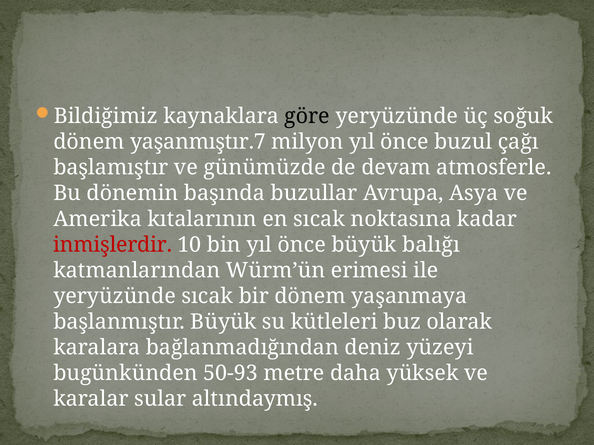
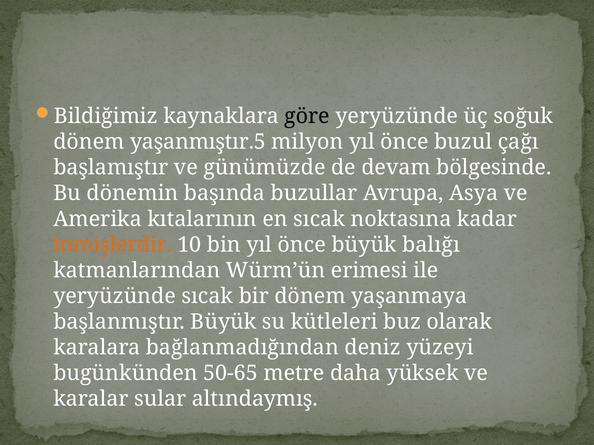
yaşanmıştır.7: yaşanmıştır.7 -> yaşanmıştır.5 (198, 142)
atmosferle: atmosferle -> bölgesinde (494, 168)
inmişlerdir colour: red -> orange (113, 245)
50-93: 50-93 -> 50-65 (231, 374)
